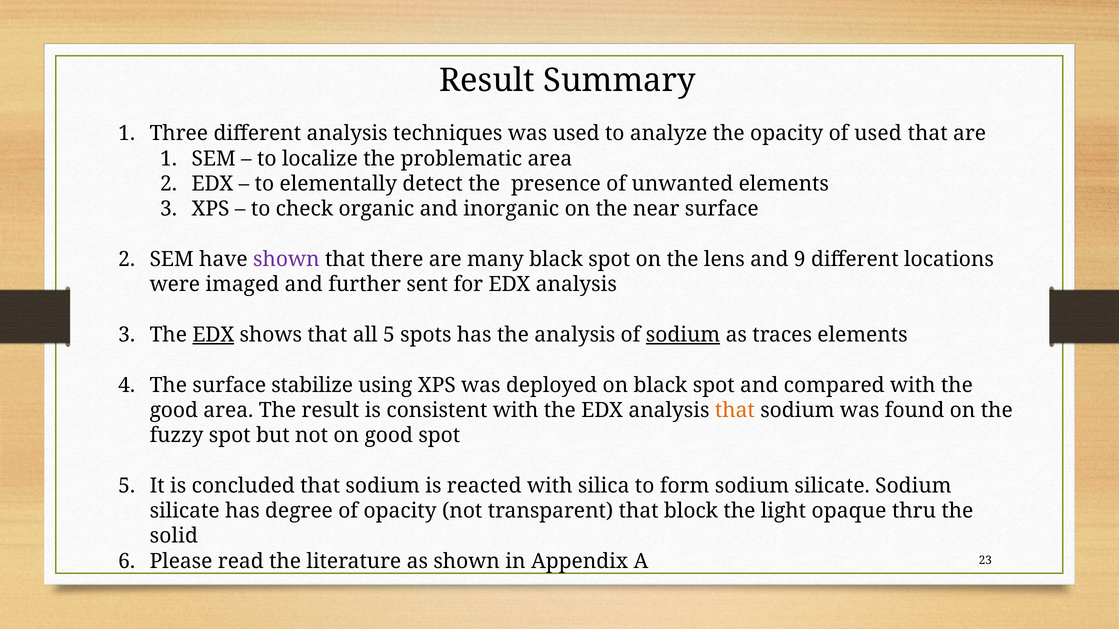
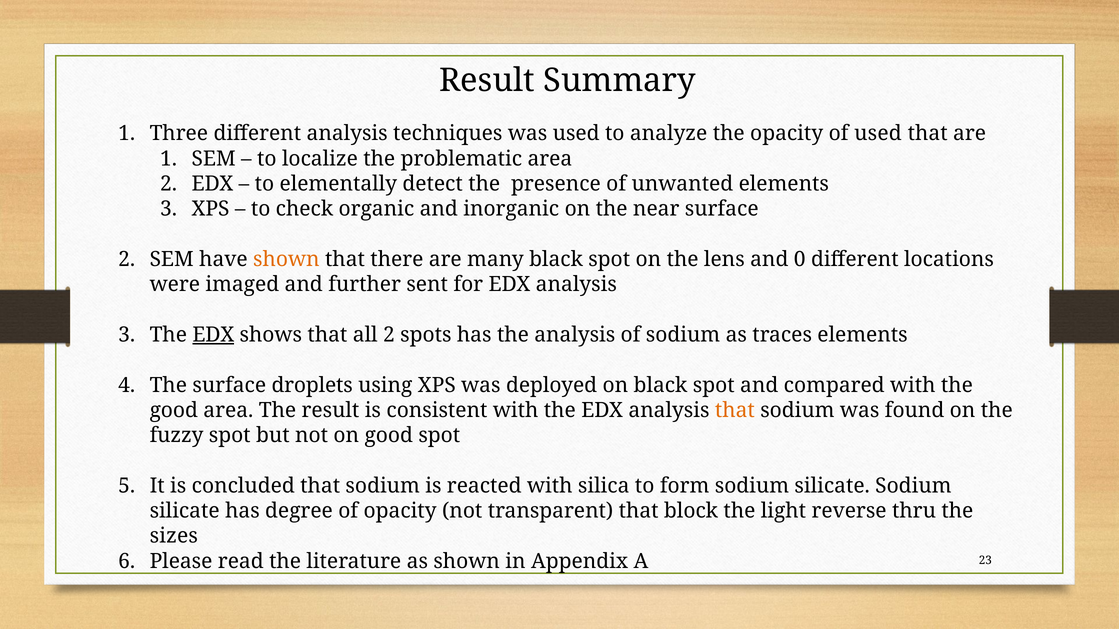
shown colour: purple -> orange (286, 259)
9: 9 -> 0 (800, 259)
all 5: 5 -> 2 (389, 335)
sodium underline: present -> none (683, 335)
stabilize: stabilize -> droplets (312, 385)
opaque: opaque -> reverse (849, 511)
solid: solid -> sizes (174, 536)
